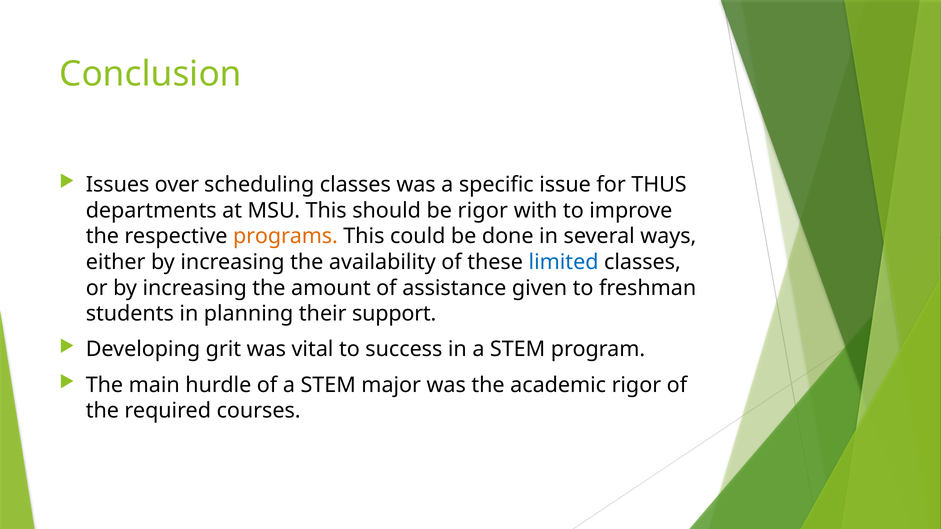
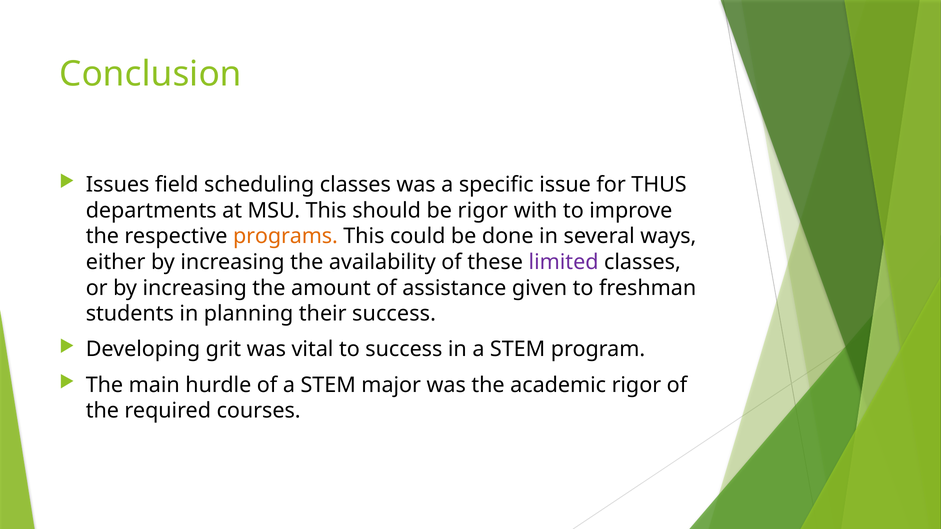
over: over -> field (177, 185)
limited colour: blue -> purple (564, 262)
their support: support -> success (394, 314)
